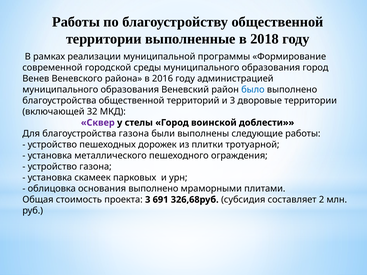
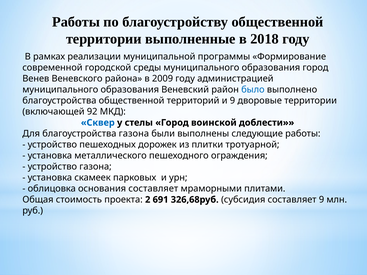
2016: 2016 -> 2009 (163, 79)
и 3: 3 -> 9 (232, 101)
32: 32 -> 92 (92, 112)
Сквер colour: purple -> blue (98, 123)
основания выполнено: выполнено -> составляет (153, 189)
проекта 3: 3 -> 2 (148, 200)
составляет 2: 2 -> 9 (322, 200)
